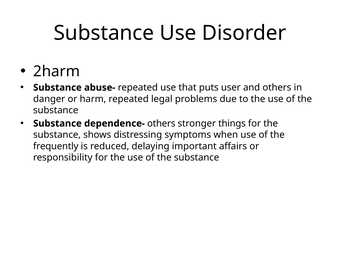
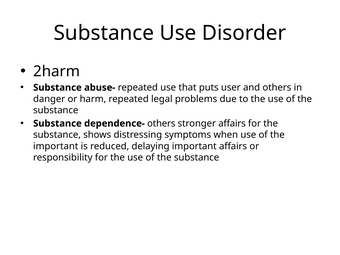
stronger things: things -> affairs (232, 123)
frequently: frequently -> important (56, 146)
